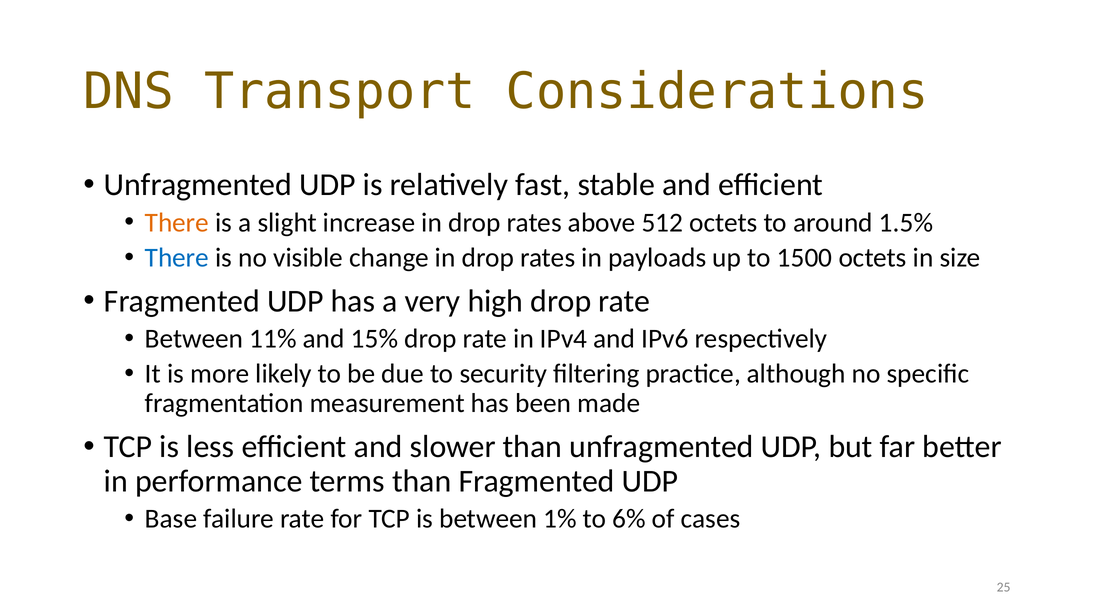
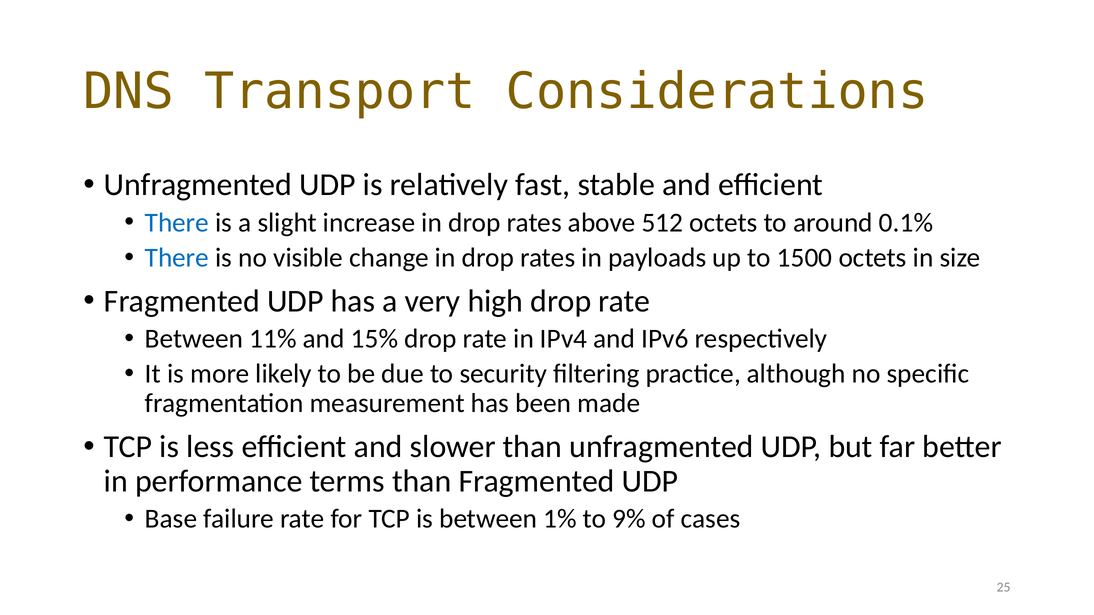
There colour: orange -> blue (177, 223)
1.5%: 1.5% -> 0.1% (906, 223)
6%: 6% -> 9% (629, 519)
